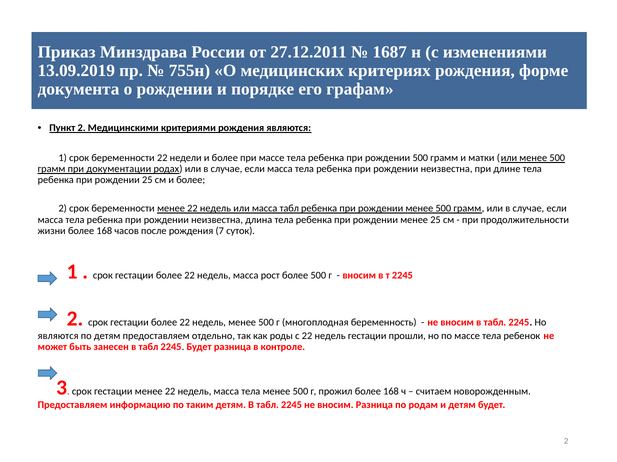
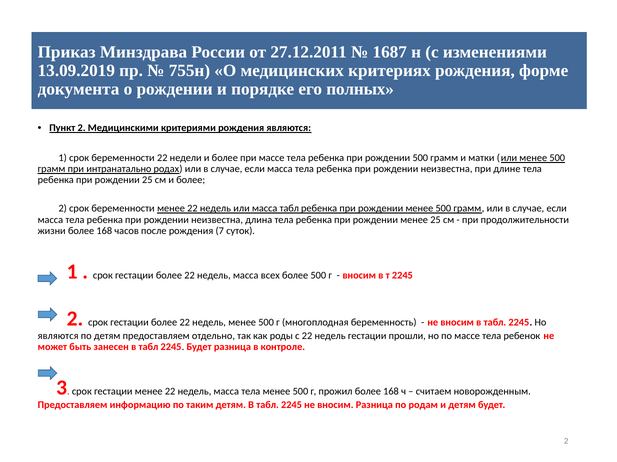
графам: графам -> полных (360, 89)
документации: документации -> интранатально (119, 169)
рост: рост -> всех (270, 276)
